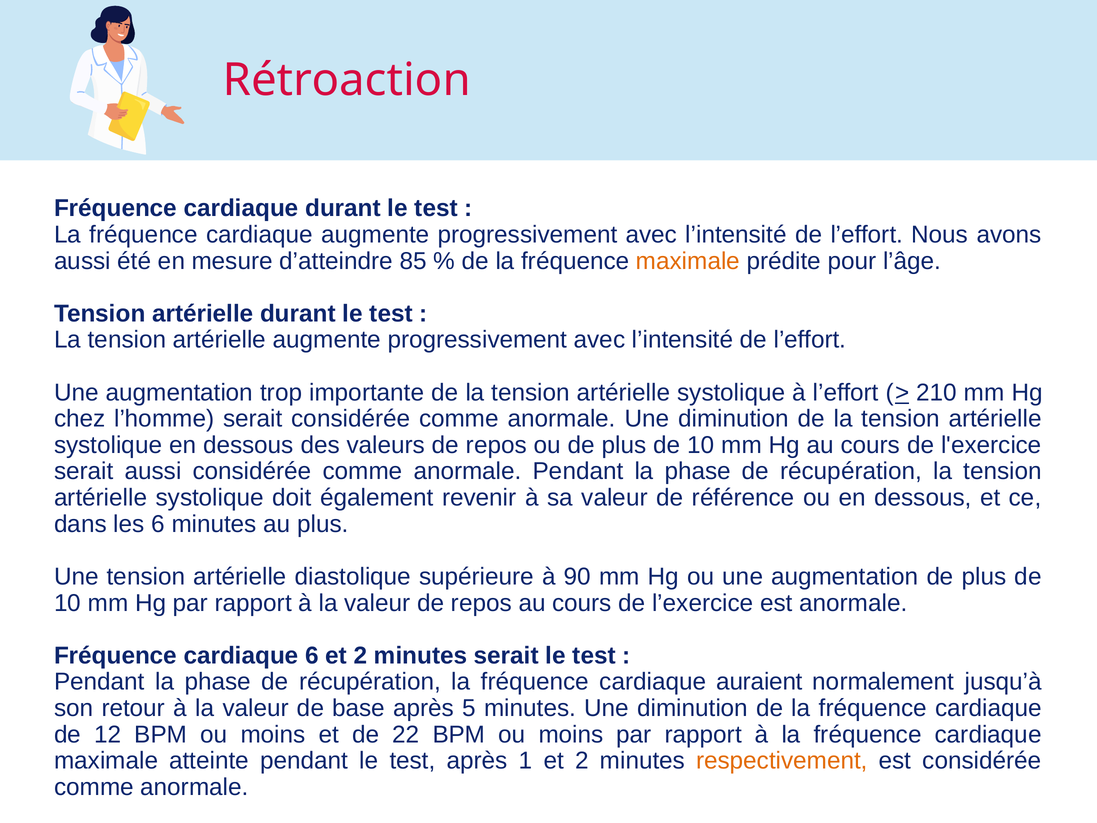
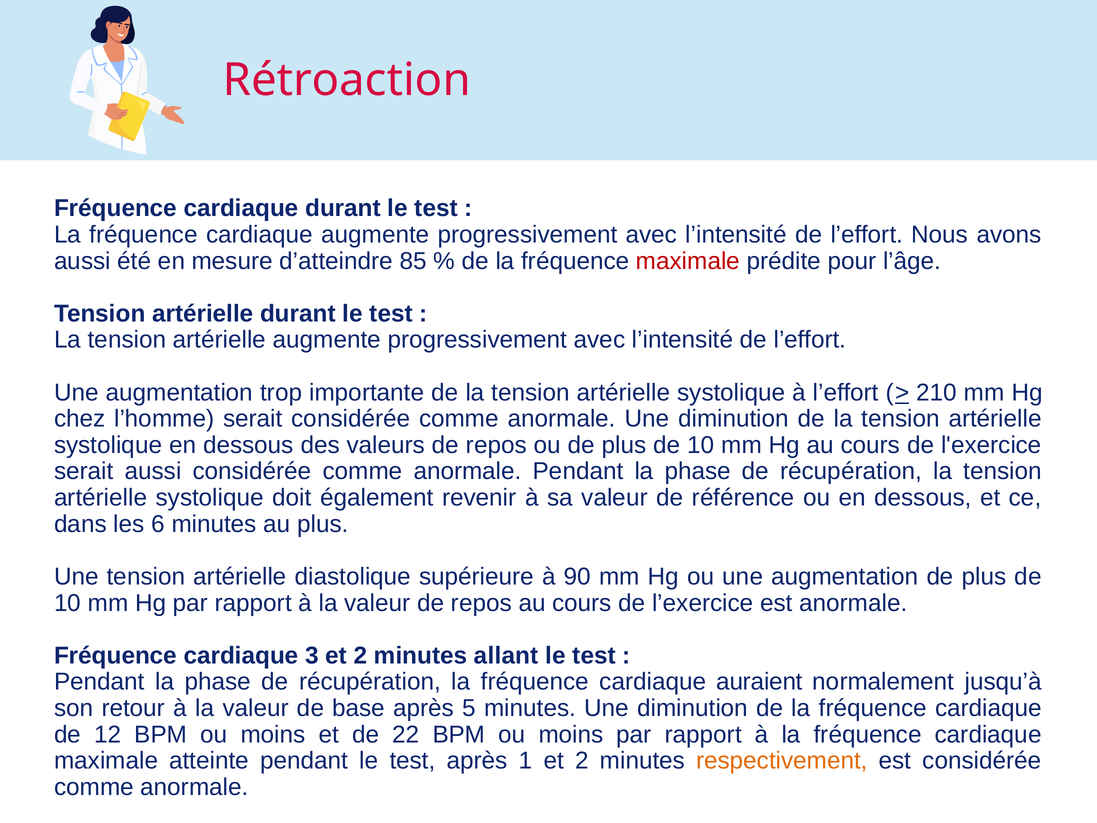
maximale colour: orange -> red (688, 261)
cardiaque 6: 6 -> 3 (312, 655)
minutes serait: serait -> allant (506, 655)
